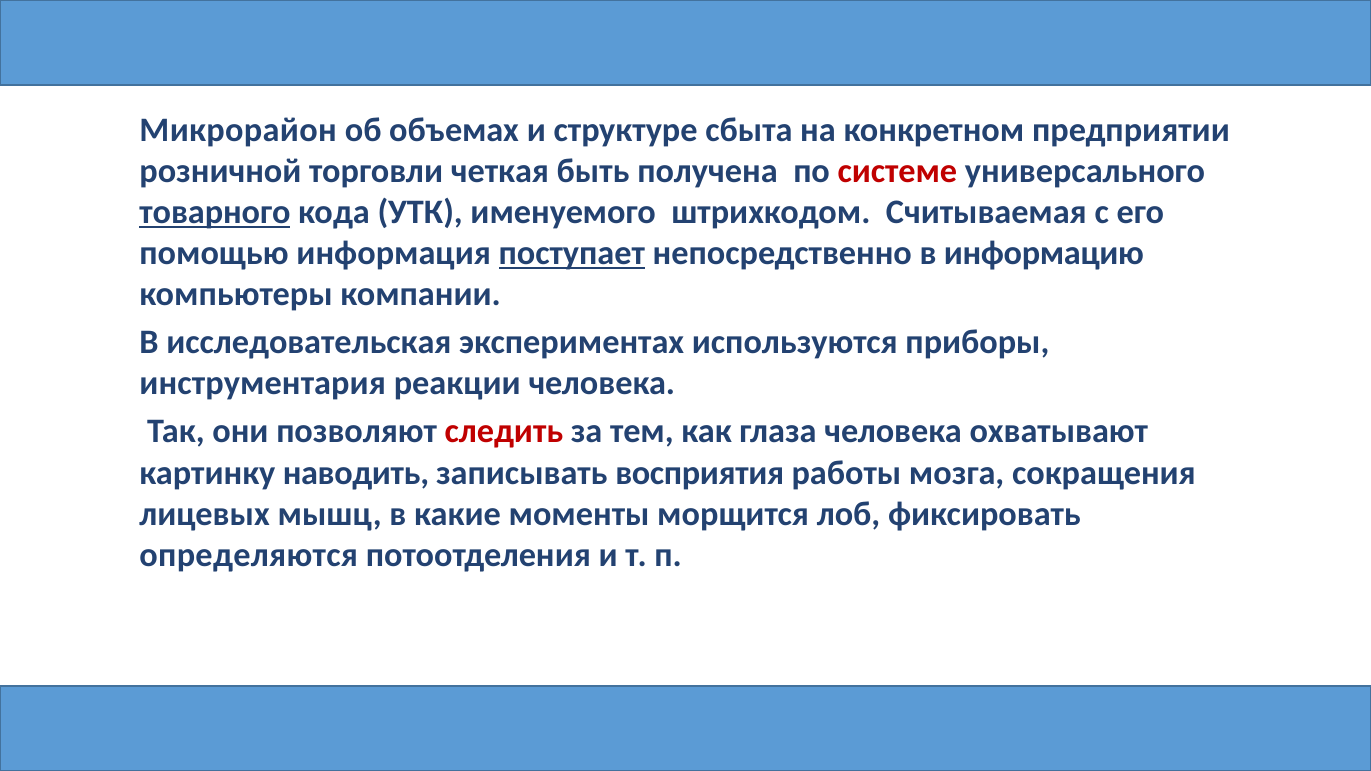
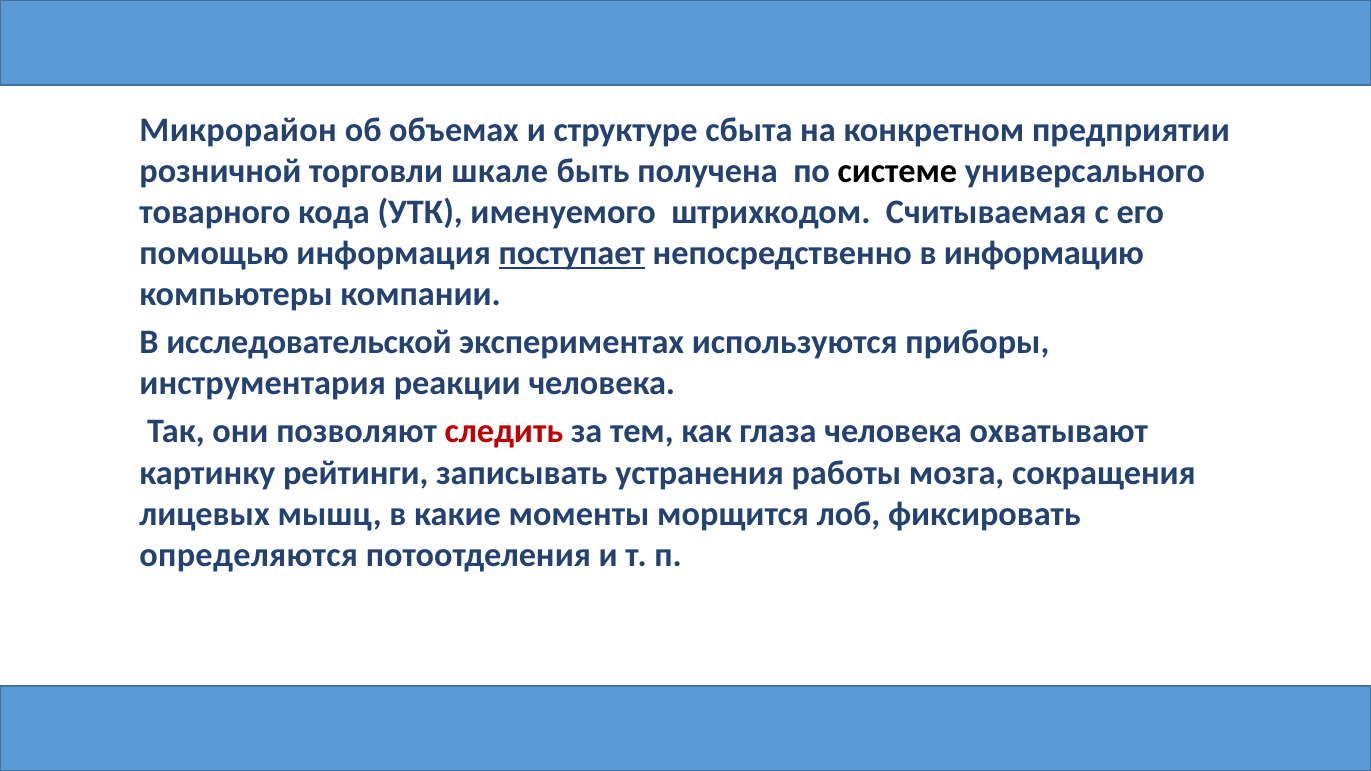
четкая: четкая -> шкале (500, 171)
системе colour: red -> black (897, 171)
товарного underline: present -> none (215, 212)
исследовательская: исследовательская -> исследовательской (309, 343)
наводить: наводить -> рейтинги (356, 473)
восприятия: восприятия -> устранения (700, 473)
